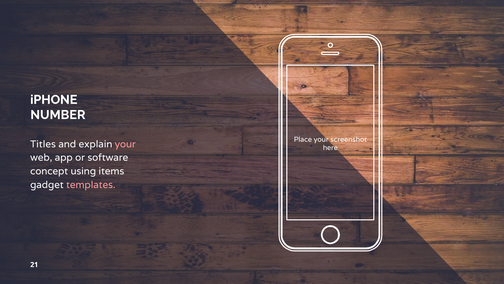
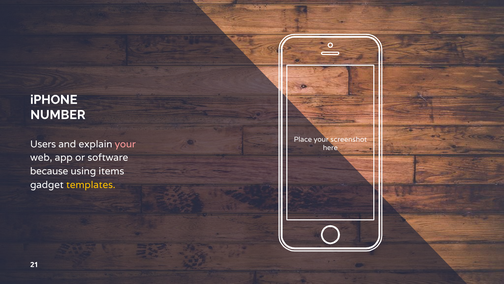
Titles: Titles -> Users (43, 144)
concept: concept -> because (49, 171)
templates colour: pink -> yellow (91, 184)
